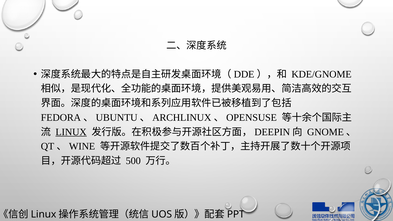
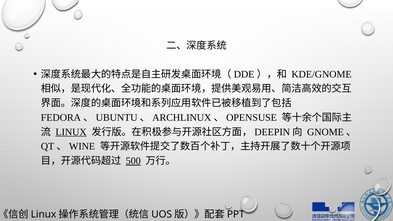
500 underline: none -> present (133, 161)
